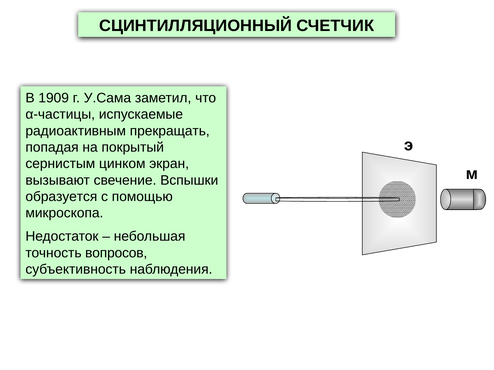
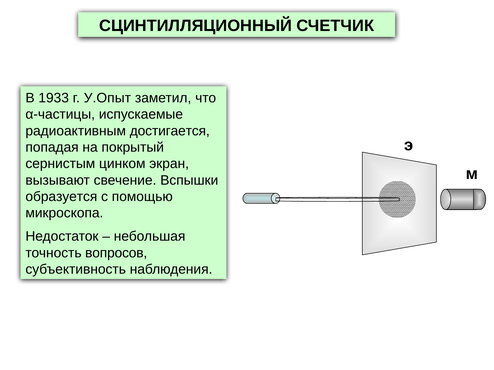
1909: 1909 -> 1933 (54, 98)
У.Сама: У.Сама -> У.Опыт (107, 98)
прекращать: прекращать -> достигается (170, 131)
